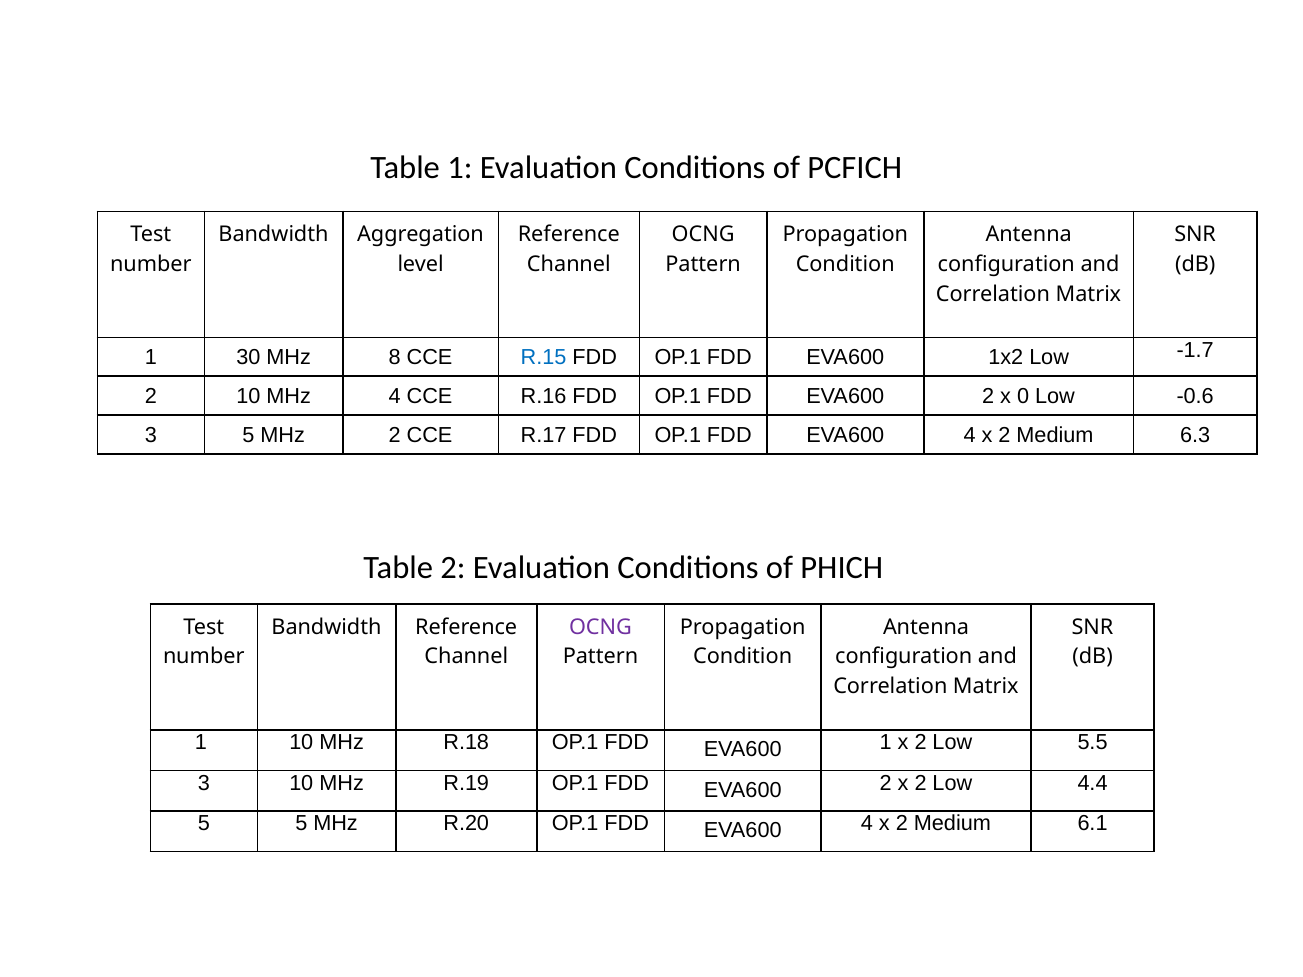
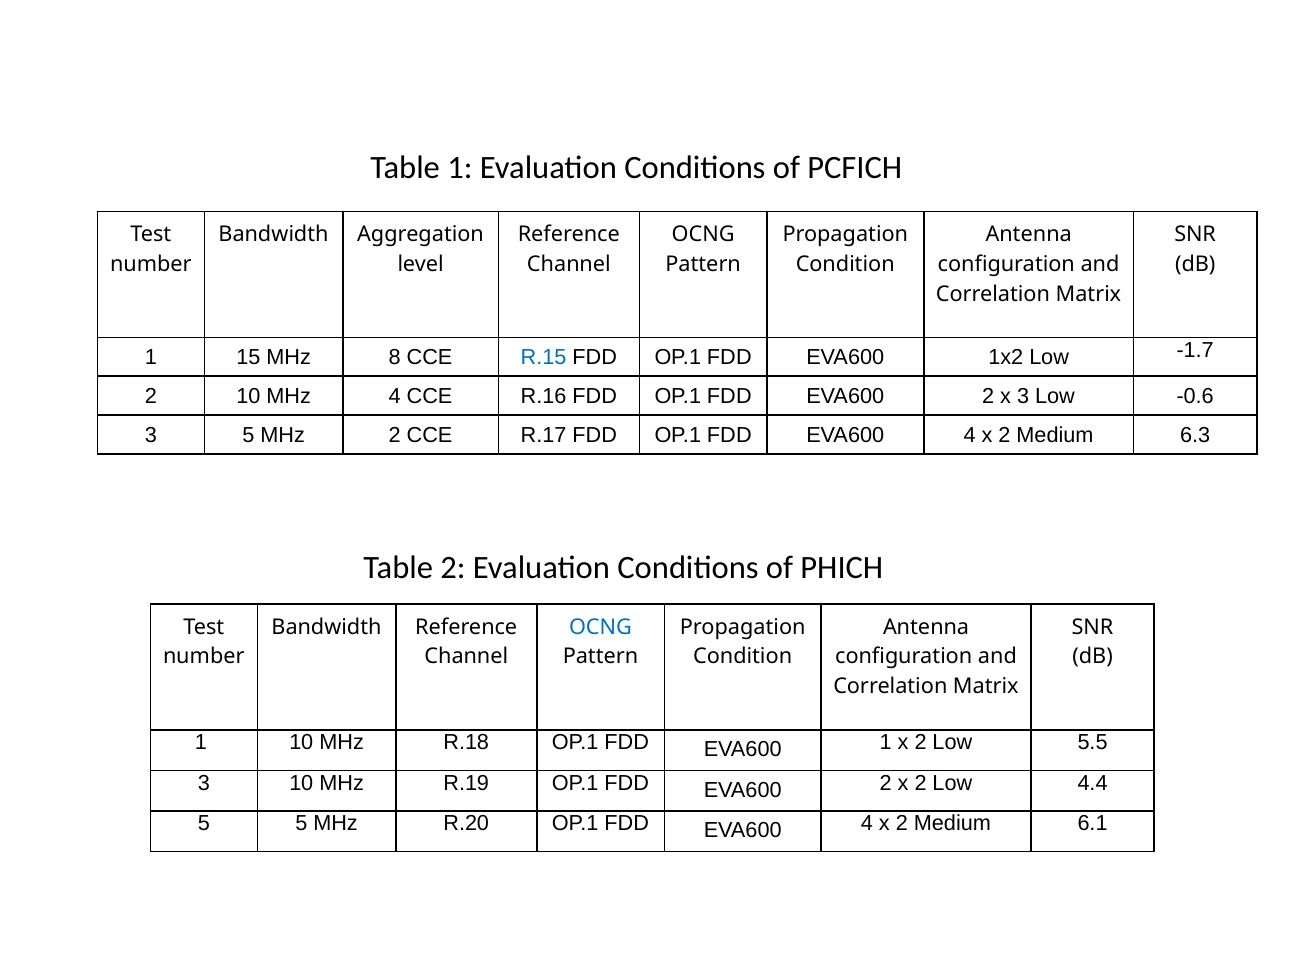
30: 30 -> 15 (248, 357)
x 0: 0 -> 3 (1023, 396)
OCNG colour: purple -> blue (601, 627)
